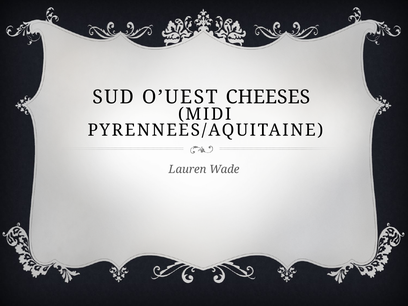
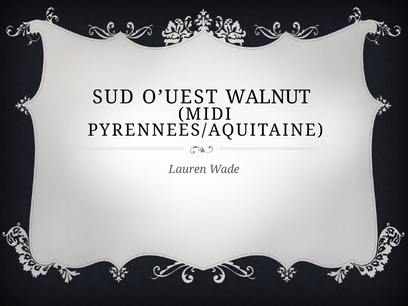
CHEESES: CHEESES -> WALNUT (268, 97)
